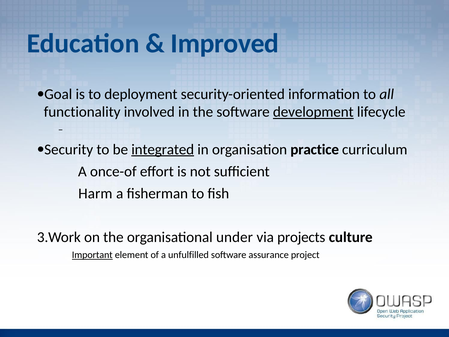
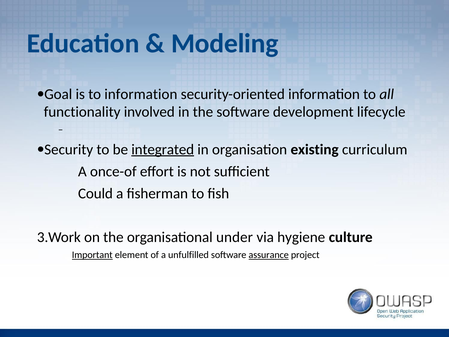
Improved: Improved -> Modeling (225, 43)
to deployment: deployment -> information (141, 94)
development underline: present -> none (313, 112)
practice: practice -> existing (315, 149)
Harm: Harm -> Could (95, 193)
projects: projects -> hygiene (301, 237)
assurance underline: none -> present (269, 255)
